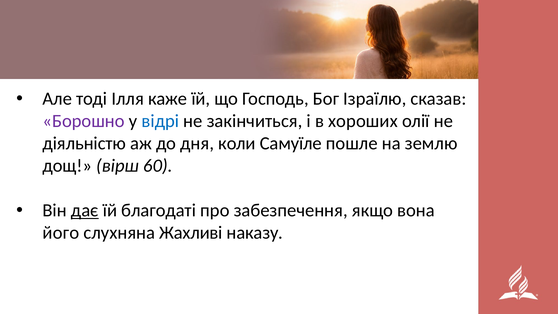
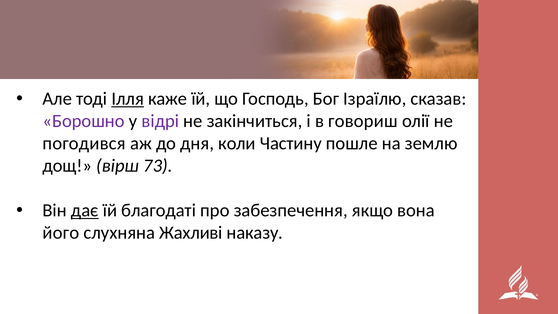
Ілля underline: none -> present (128, 99)
відрі colour: blue -> purple (160, 121)
хороших: хороших -> говориш (363, 121)
діяльністю: діяльністю -> погодився (84, 143)
Самуїле: Самуїле -> Частину (291, 143)
60: 60 -> 73 (158, 166)
